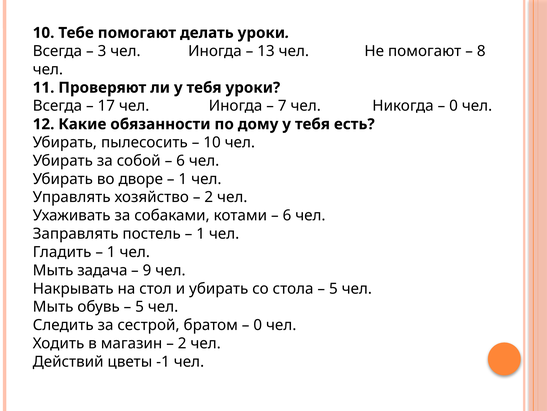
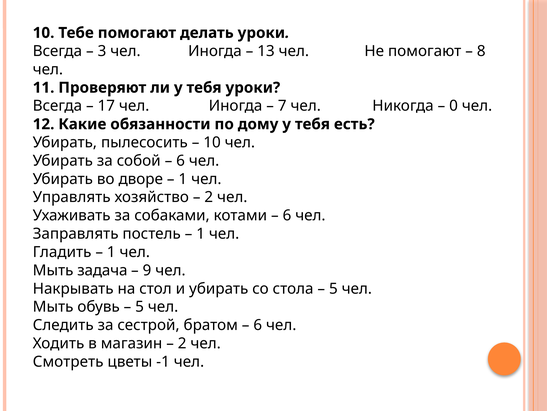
0: 0 -> 6 (258, 325)
Действий: Действий -> Смотреть (68, 361)
